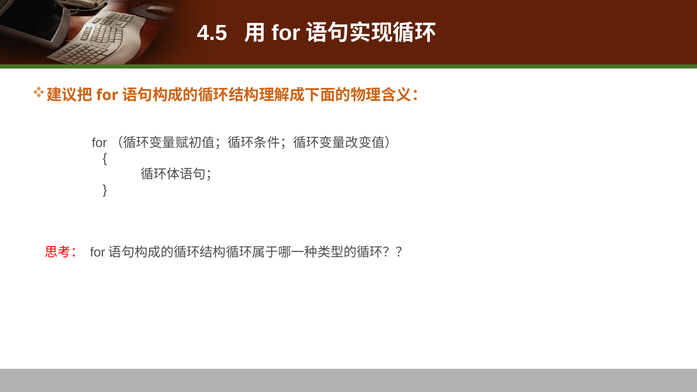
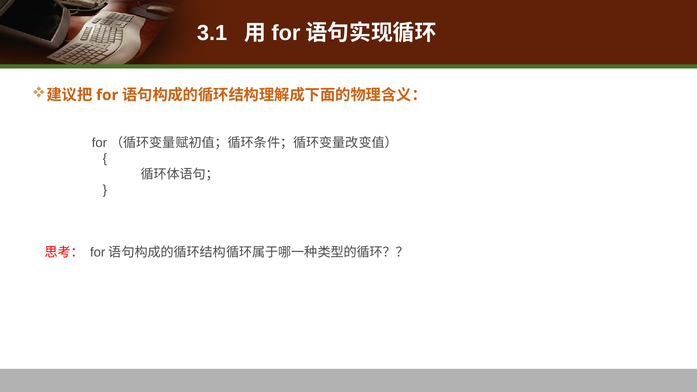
4.5: 4.5 -> 3.1 (212, 33)
